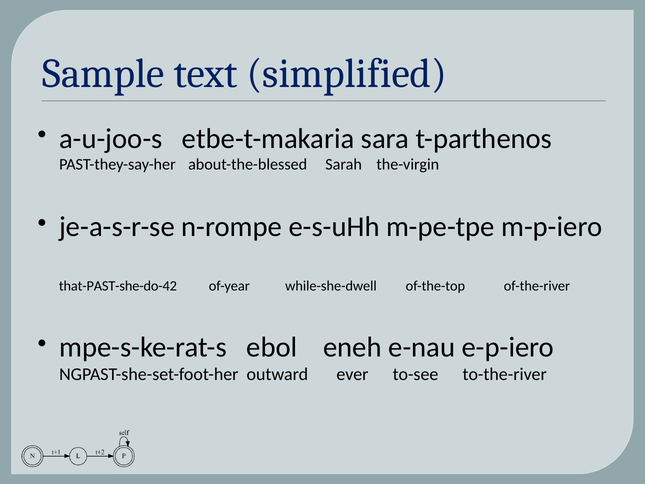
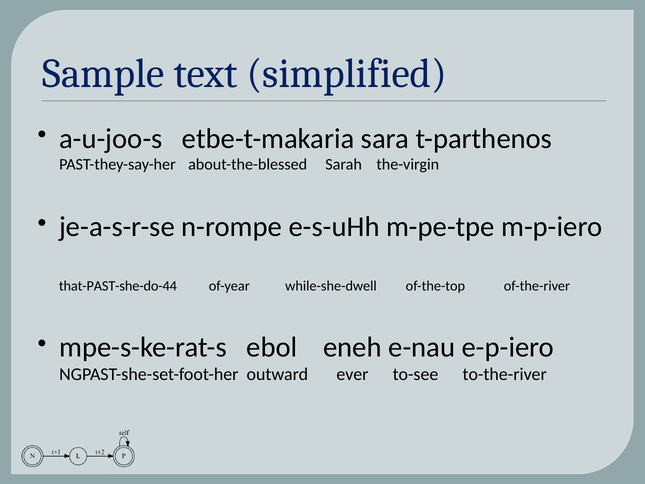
that-PAST-she-do-42: that-PAST-she-do-42 -> that-PAST-she-do-44 (118, 286)
